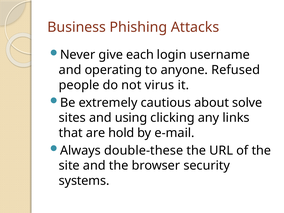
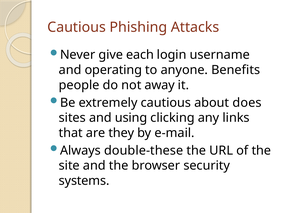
Business: Business -> Cautious (77, 27)
Refused: Refused -> Benefits (236, 70)
virus: virus -> away (160, 85)
solve: solve -> does (247, 103)
hold: hold -> they (121, 133)
